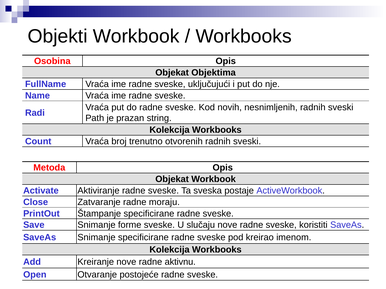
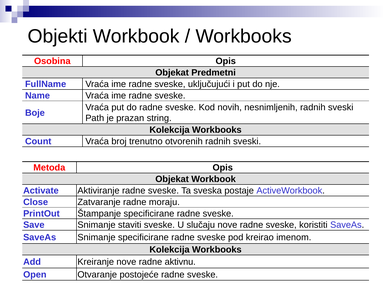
Objektima: Objektima -> Predmetni (214, 73)
Radi: Radi -> Boje (35, 113)
forme: forme -> staviti (130, 225)
